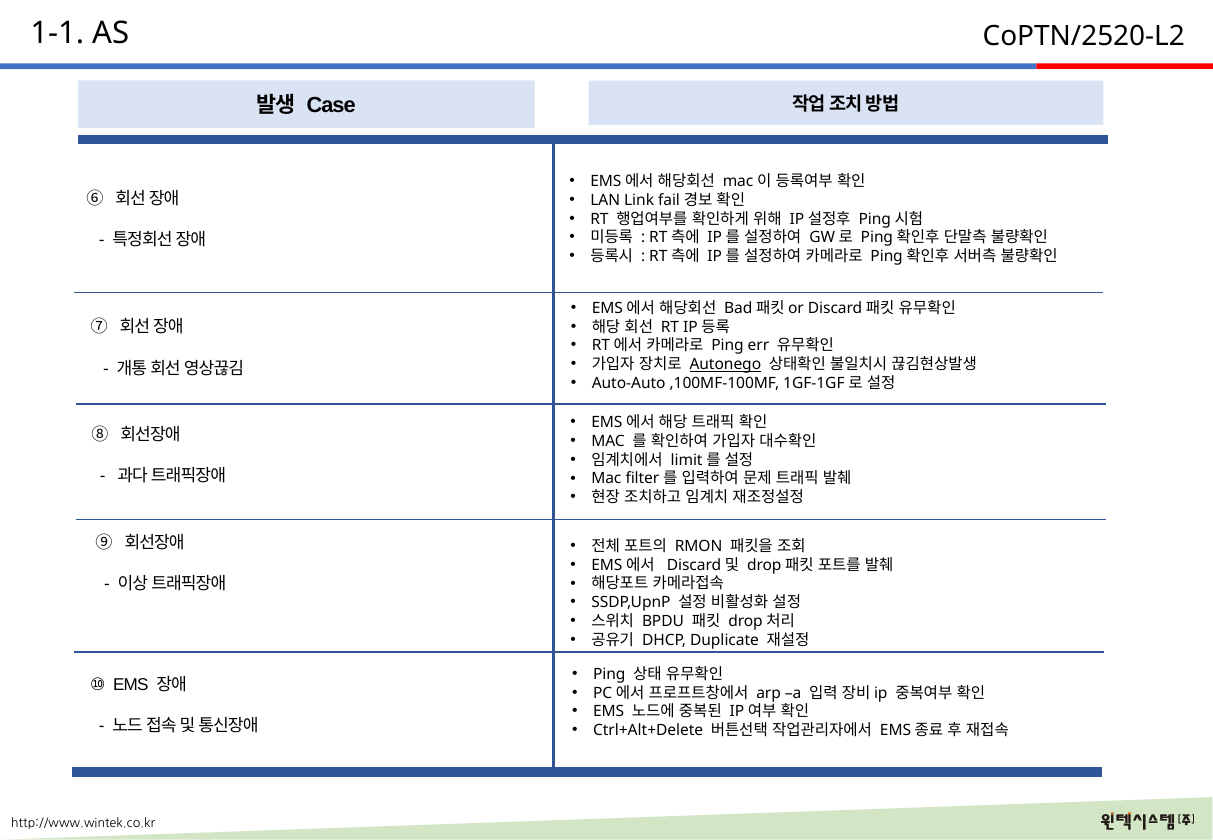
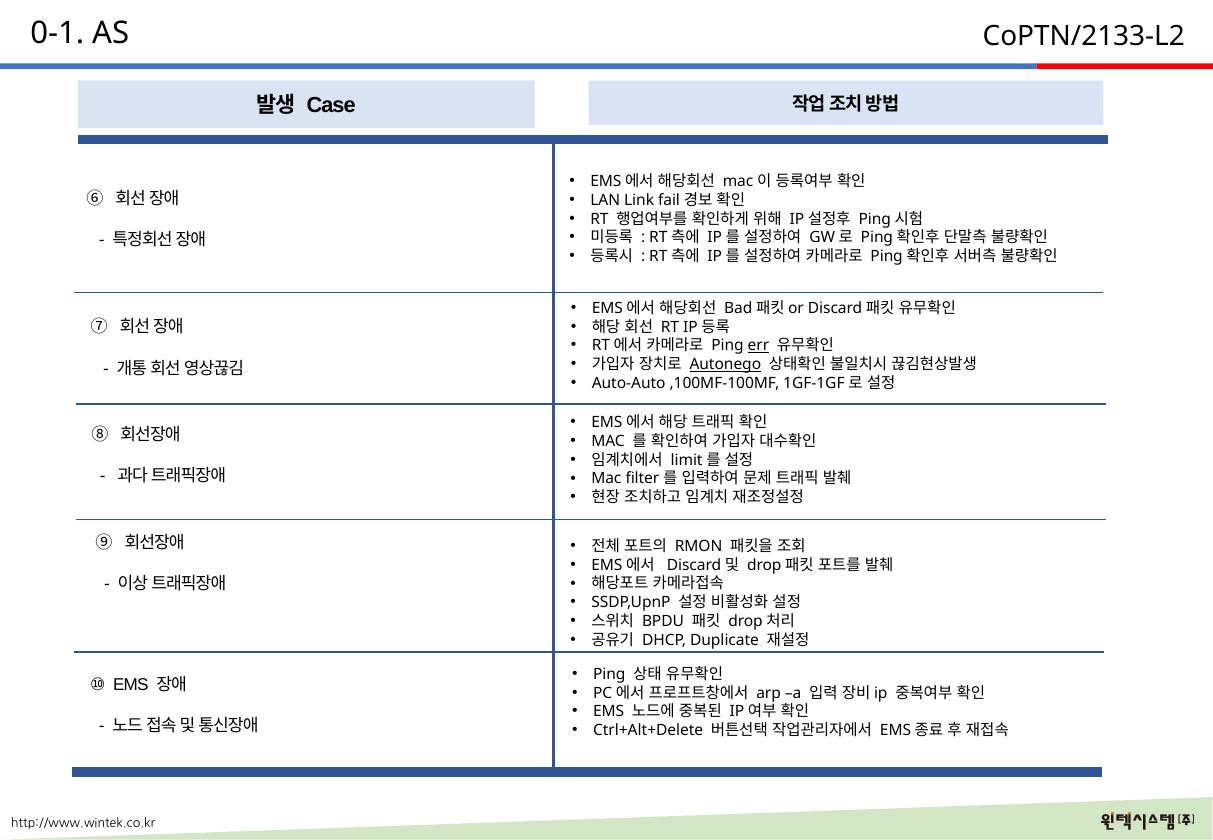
1-1: 1-1 -> 0-1 (57, 33)
CoPTN/2520-L2: CoPTN/2520-L2 -> CoPTN/2133-L2 (1084, 37)
err underline: none -> present (759, 346)
